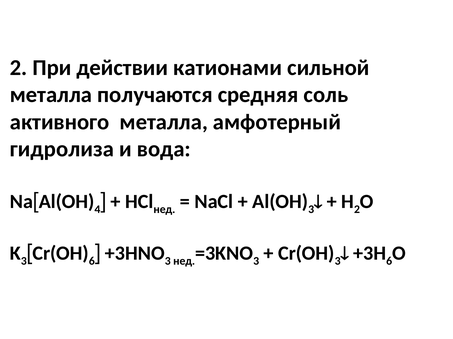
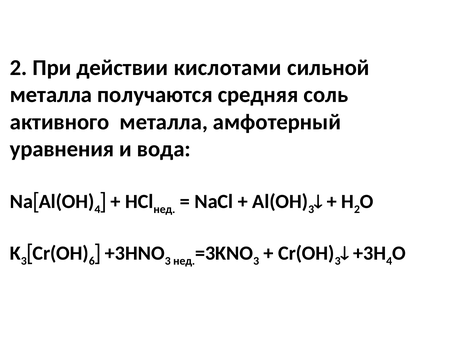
катионами: катионами -> кислотами (228, 68)
гидролиза: гидролиза -> уравнения (62, 149)
6: 6 -> 4 (389, 262)
